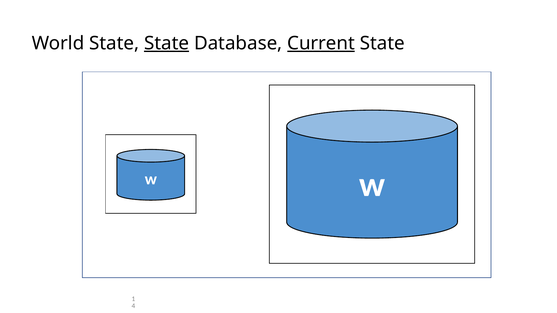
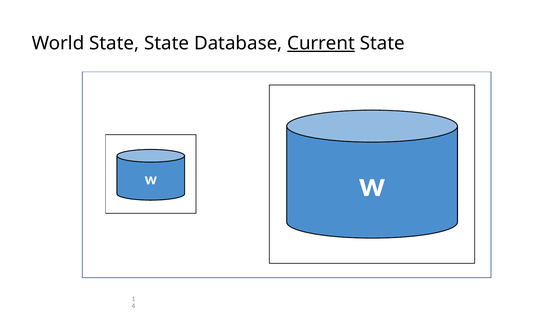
State underline: present -> none (167, 43)
